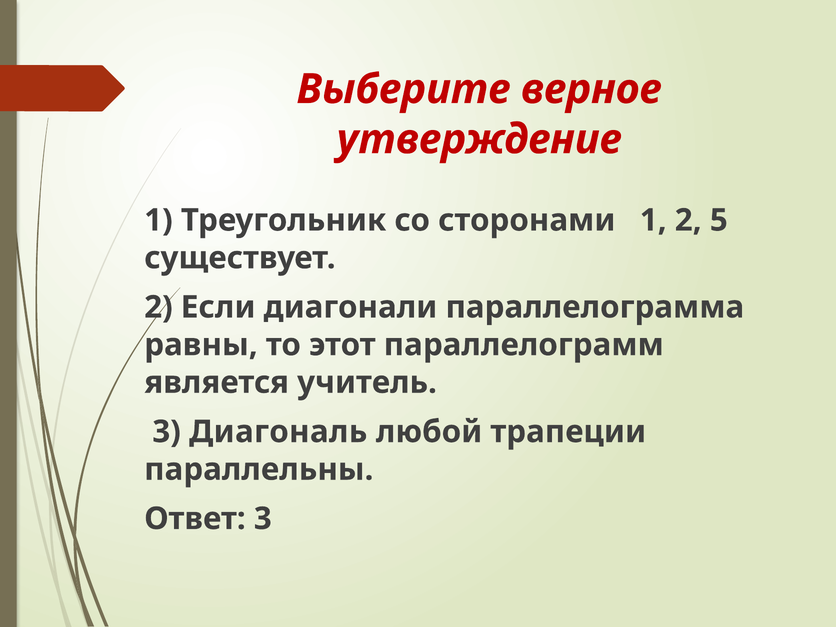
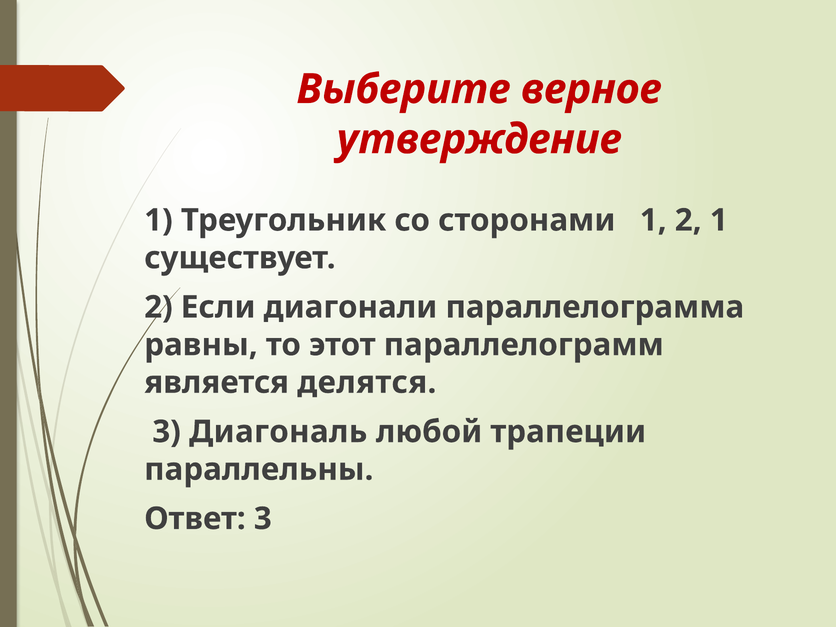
2 5: 5 -> 1 (719, 220)
учитель: учитель -> делятся (367, 383)
